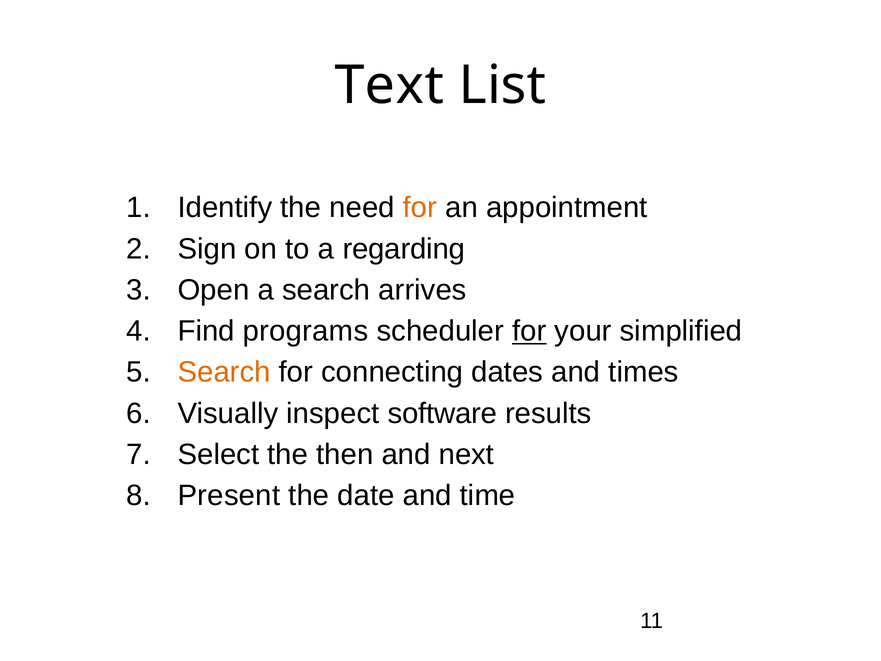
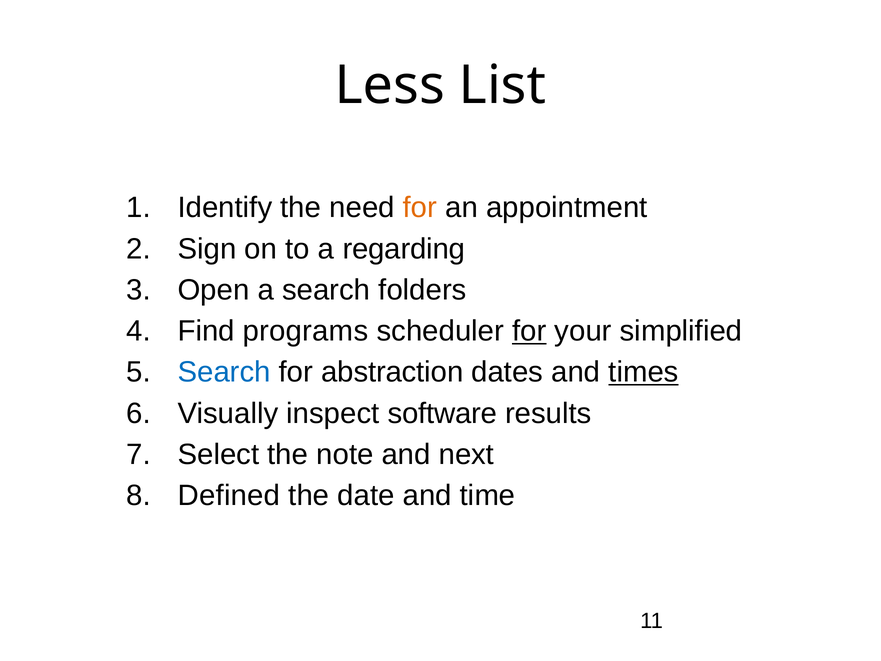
Text: Text -> Less (390, 85)
arrives: arrives -> folders (422, 290)
Search colour: orange -> blue (224, 372)
connecting: connecting -> abstraction (392, 372)
times underline: none -> present (644, 372)
then: then -> note (345, 454)
Present: Present -> Defined (229, 495)
